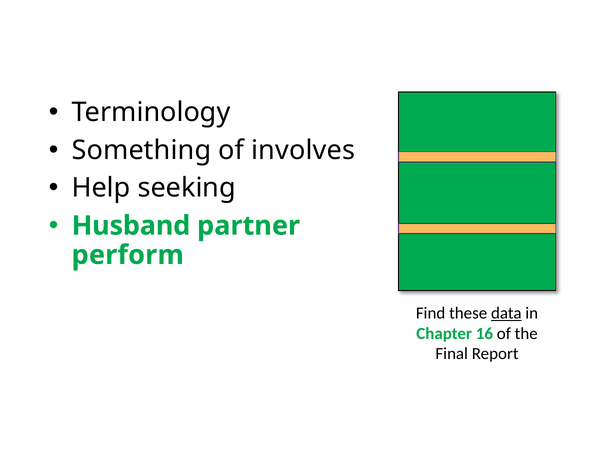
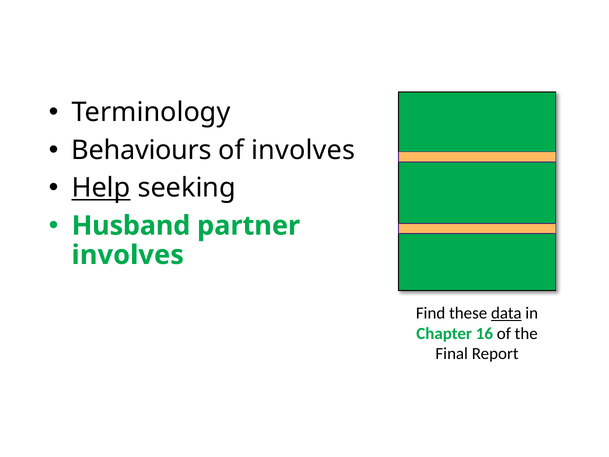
Something: Something -> Behaviours (142, 150)
Help underline: none -> present (101, 188)
perform: perform -> involves (128, 255)
